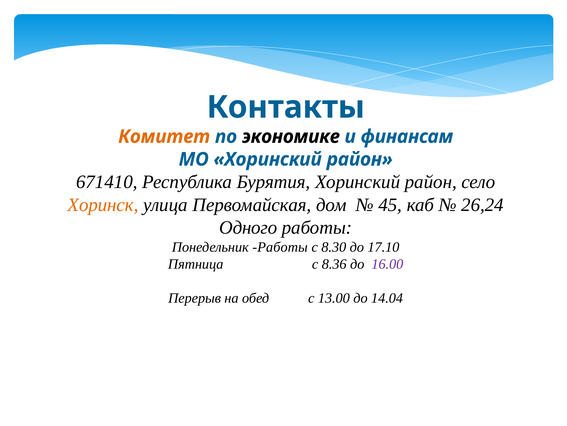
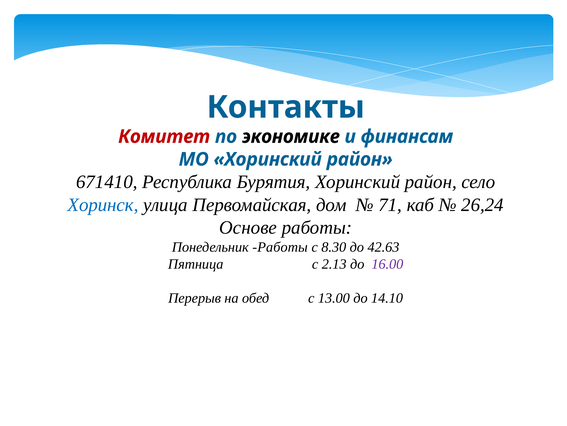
Комитет colour: orange -> red (164, 136)
Хоринск colour: orange -> blue (103, 204)
45: 45 -> 71 (390, 204)
Одного: Одного -> Основе (248, 227)
17.10: 17.10 -> 42.63 (383, 247)
8.36: 8.36 -> 2.13 (334, 264)
14.04: 14.04 -> 14.10 (387, 298)
